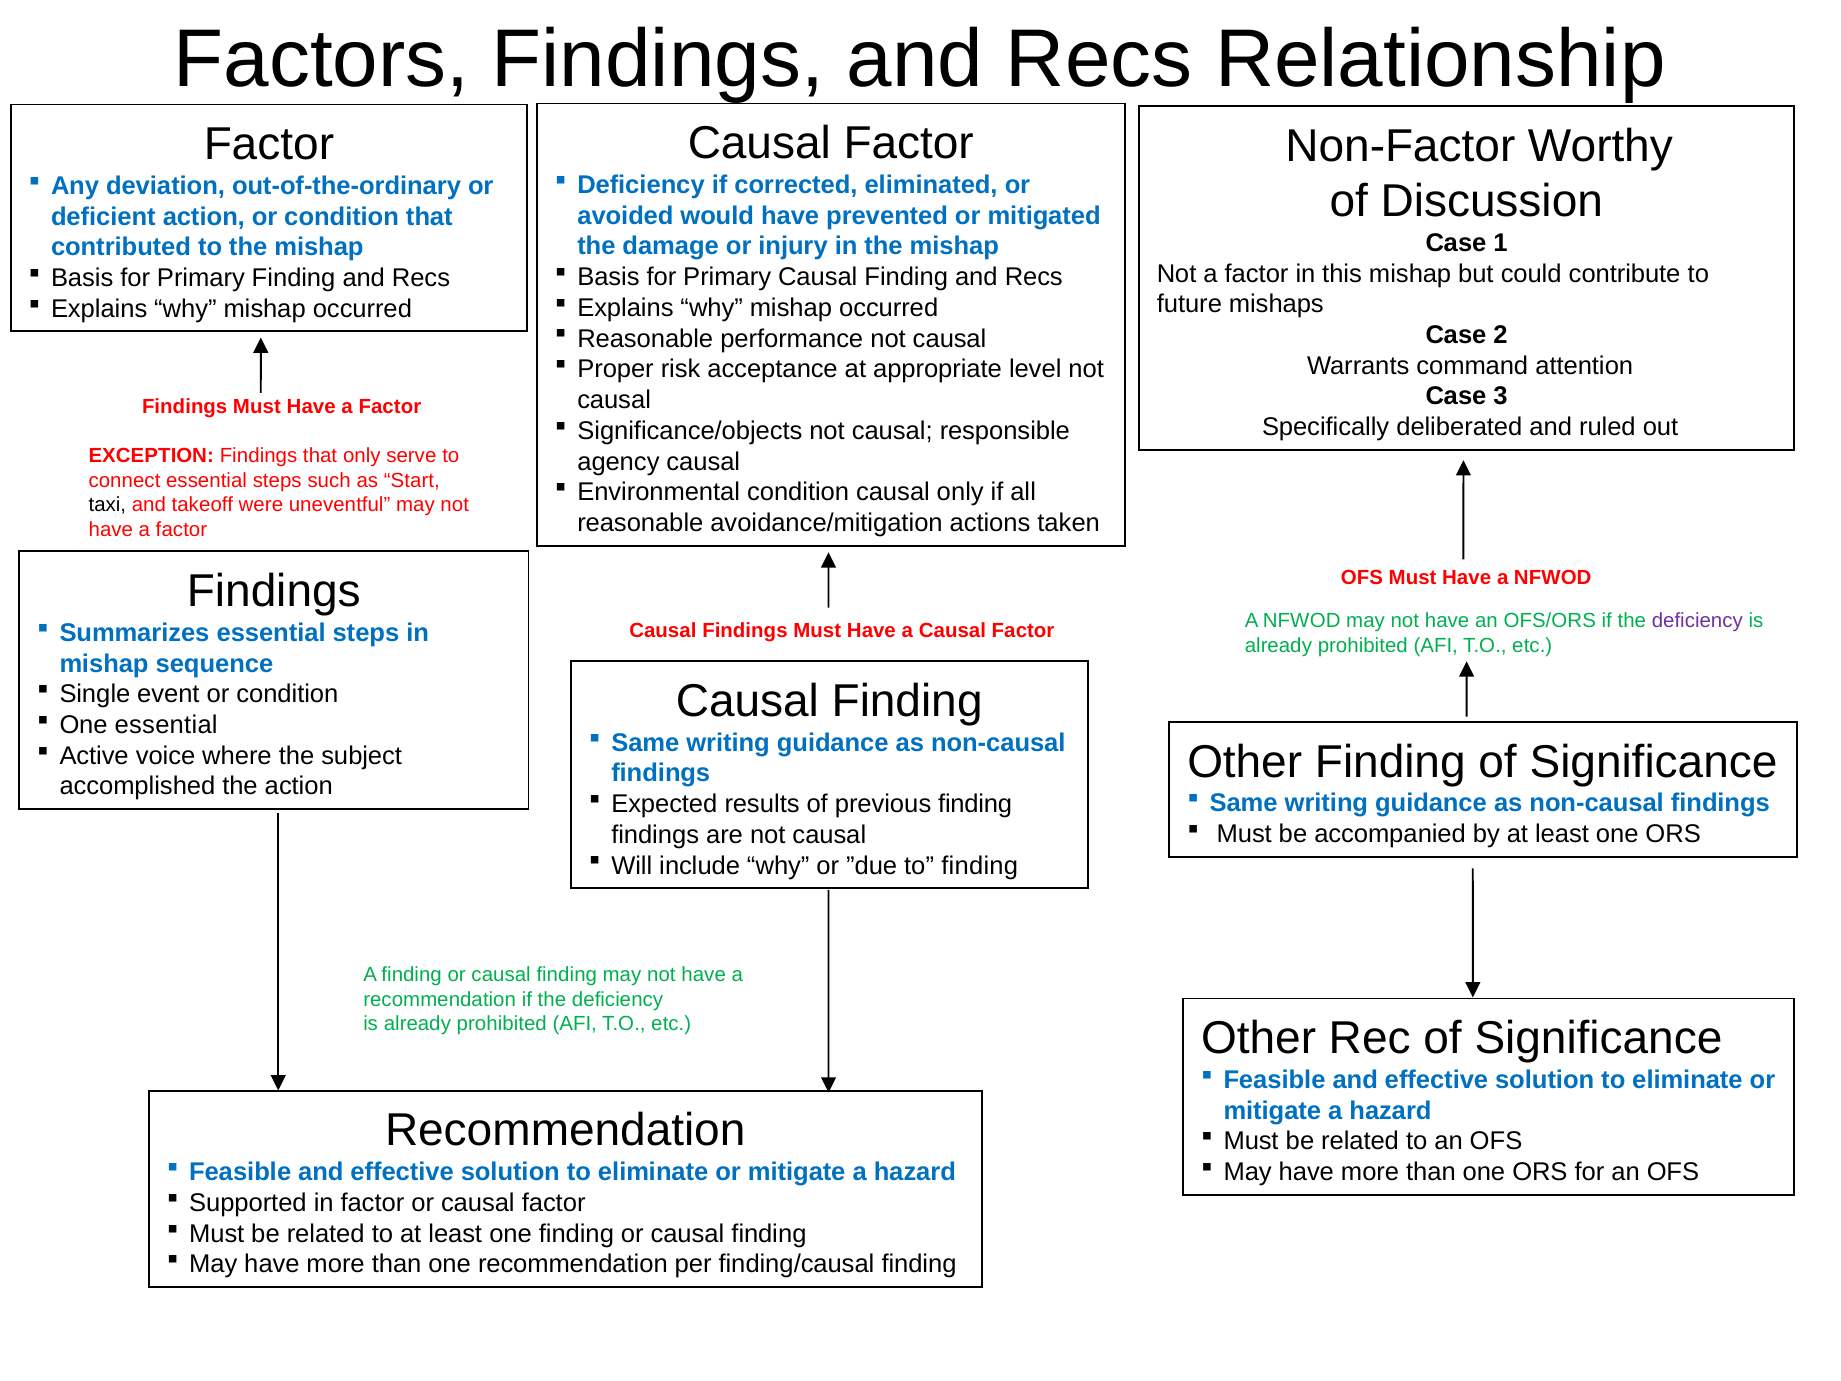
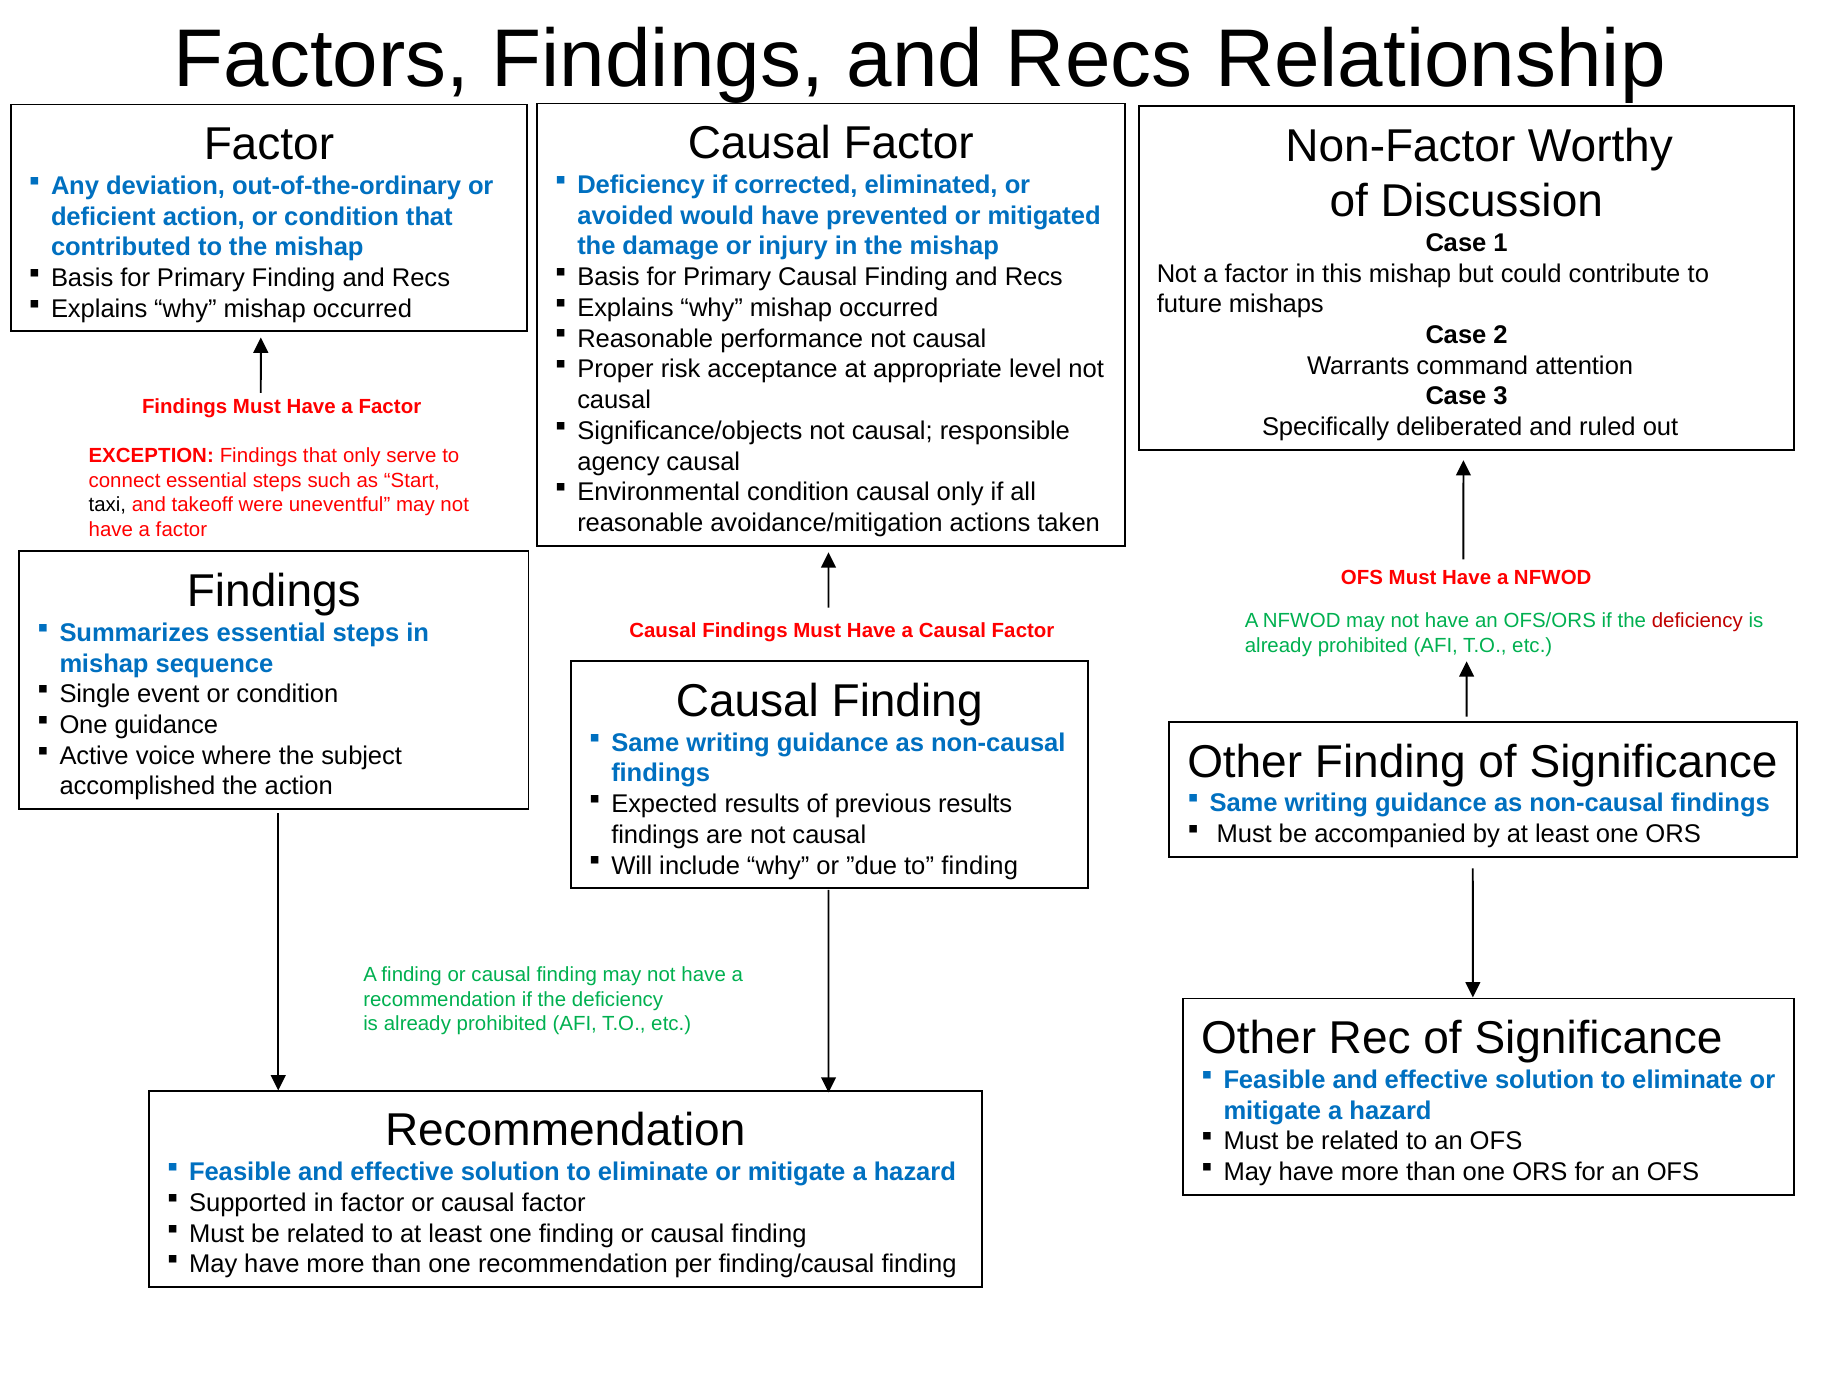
deficiency colour: purple -> red (1697, 621)
One essential: essential -> guidance (166, 725)
previous finding: finding -> results (975, 804)
